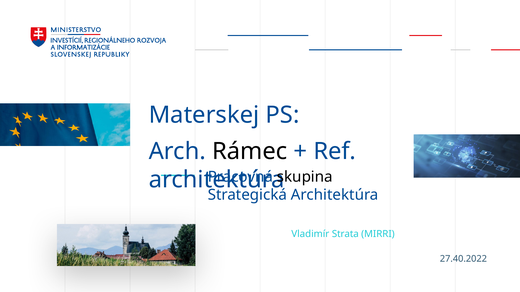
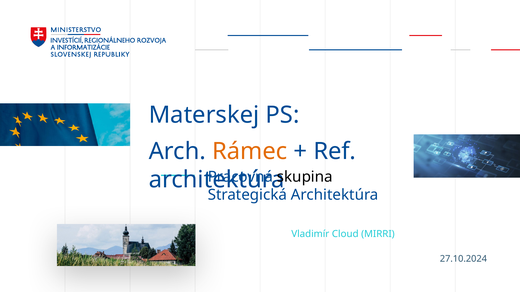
Rámec colour: black -> orange (250, 152)
Strata: Strata -> Cloud (345, 234)
27.40.2022: 27.40.2022 -> 27.10.2024 (463, 259)
